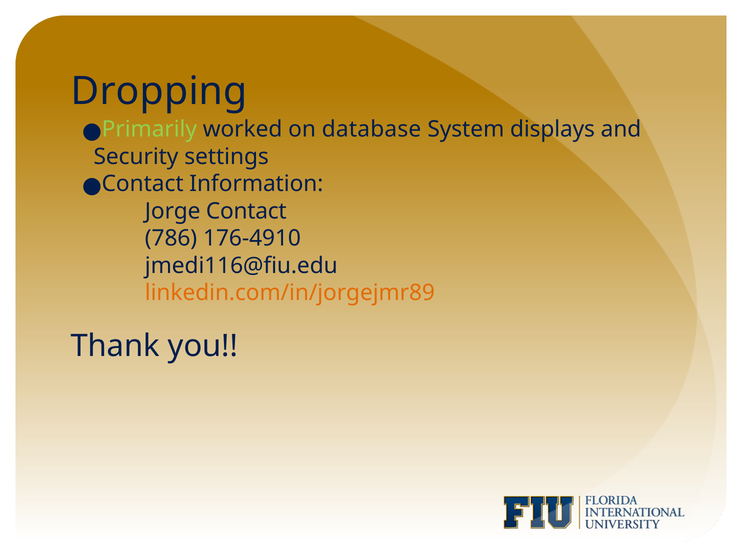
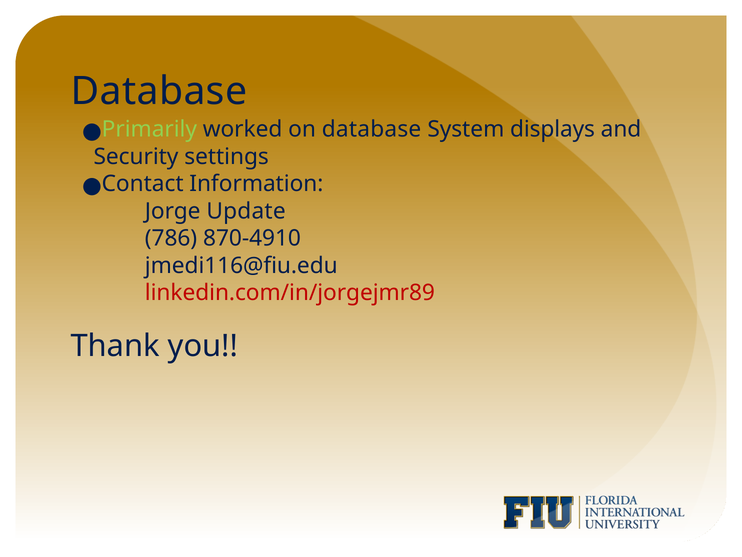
Dropping: Dropping -> Database (159, 91)
Jorge Contact: Contact -> Update (246, 211)
176-4910: 176-4910 -> 870-4910 (252, 238)
linkedin.com/in/jorgejmr89 colour: orange -> red (290, 293)
